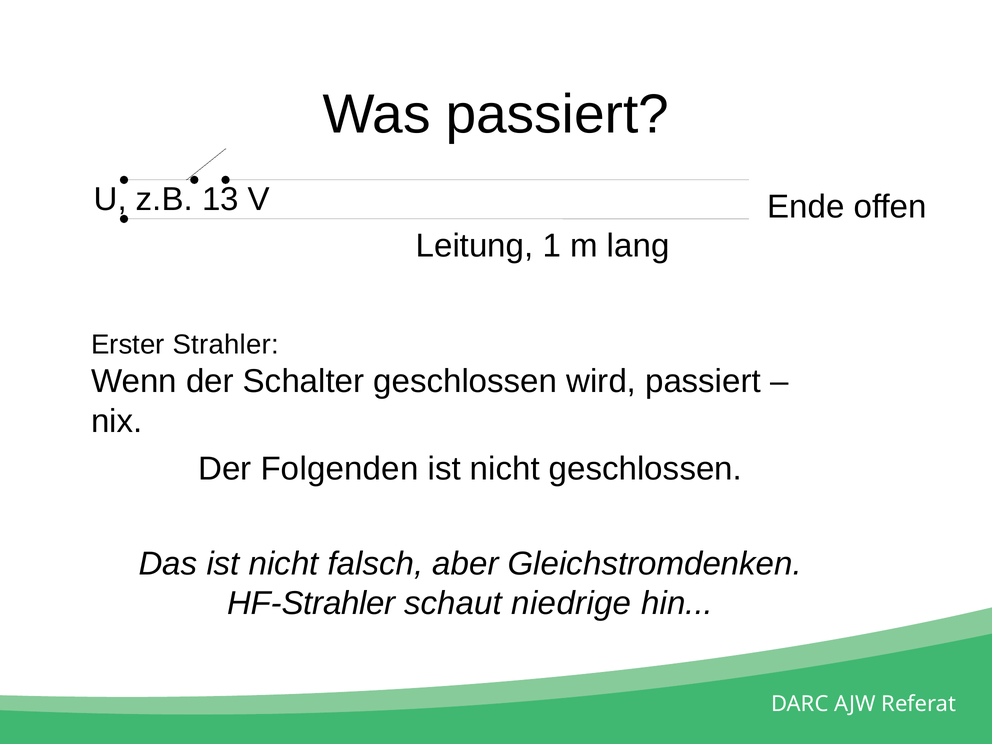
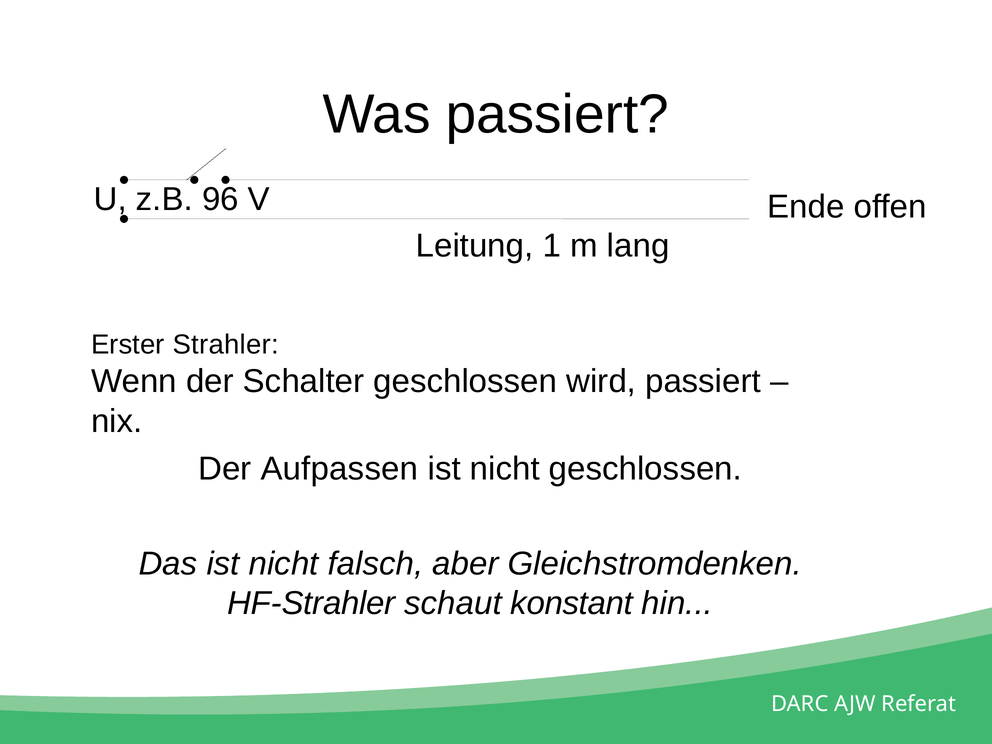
13: 13 -> 96 (220, 199)
Folgenden: Folgenden -> Aufpassen (339, 469)
niedrige: niedrige -> konstant (572, 603)
